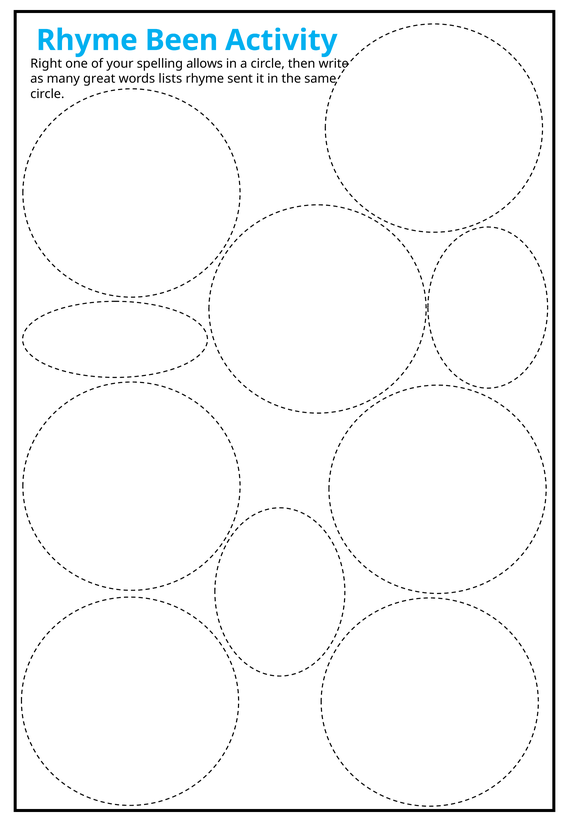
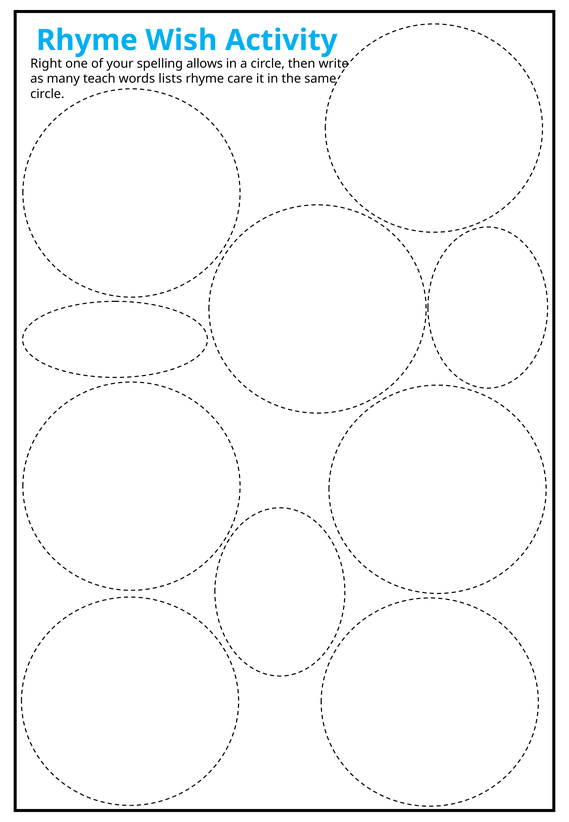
Been: Been -> Wish (181, 40)
great: great -> teach (99, 79)
sent: sent -> care (240, 79)
